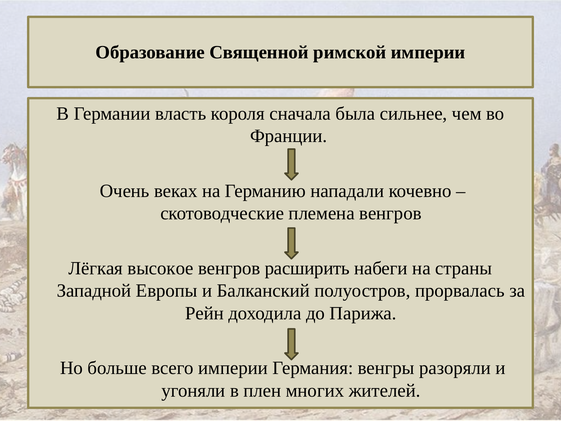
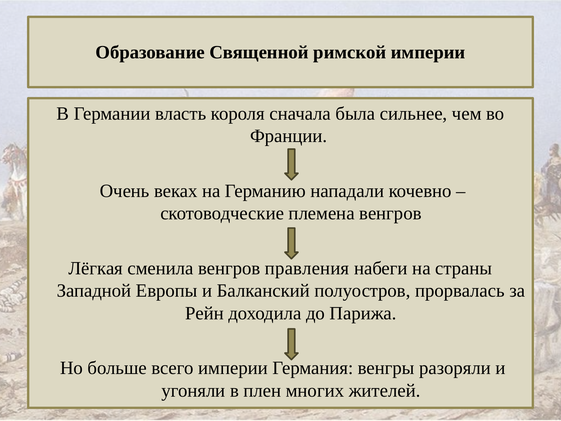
высокое: высокое -> сменила (161, 268)
расширить: расширить -> правления (307, 268)
